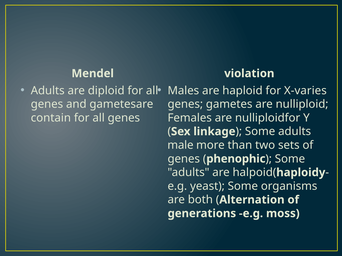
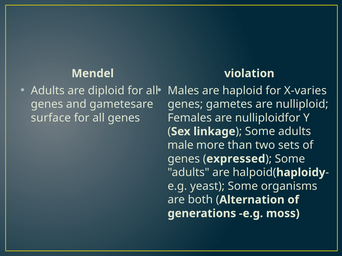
contain: contain -> surface (51, 118)
phenophic: phenophic -> expressed (236, 159)
